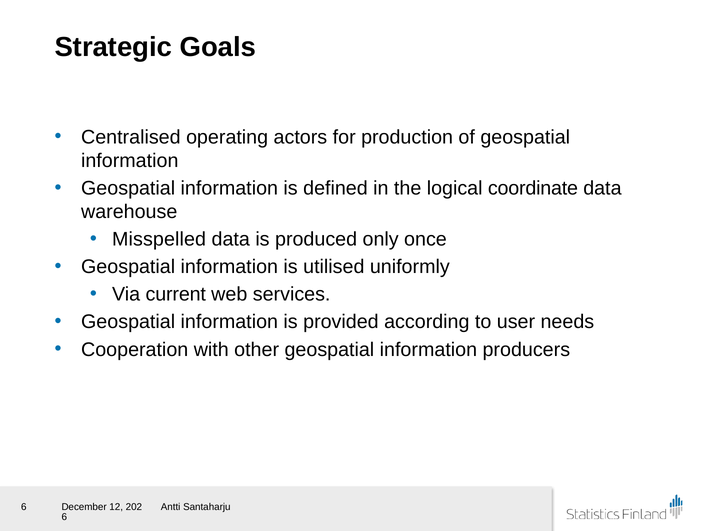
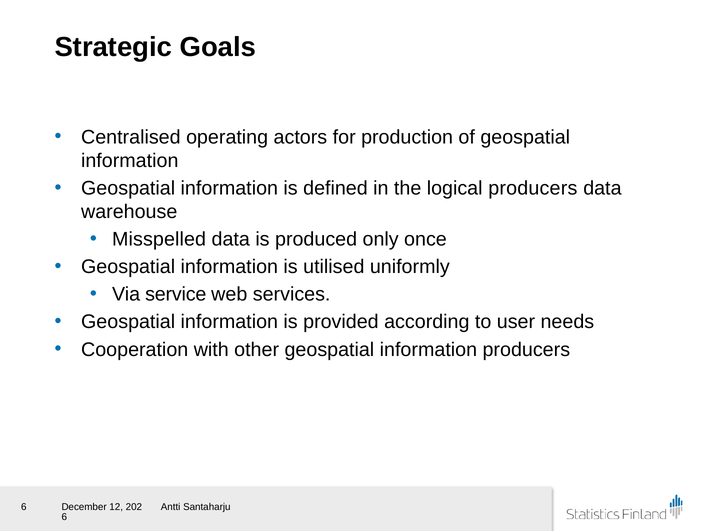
logical coordinate: coordinate -> producers (533, 188)
current: current -> service (176, 294)
